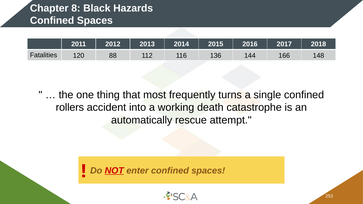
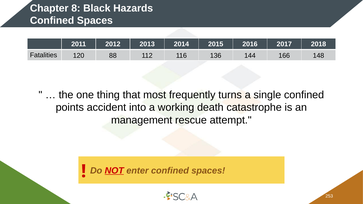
rollers: rollers -> points (70, 108)
automatically: automatically -> management (142, 120)
